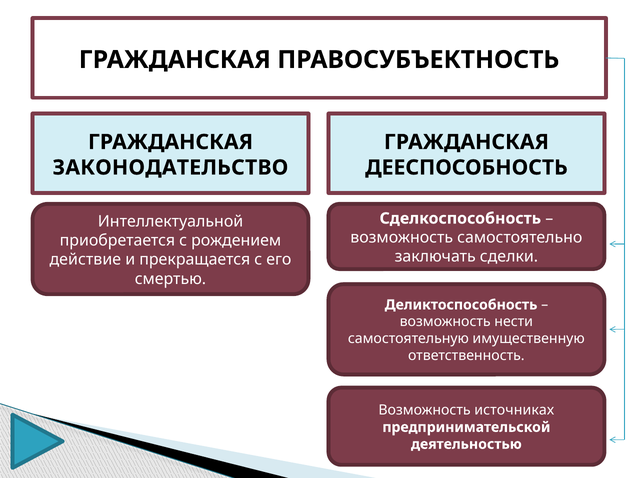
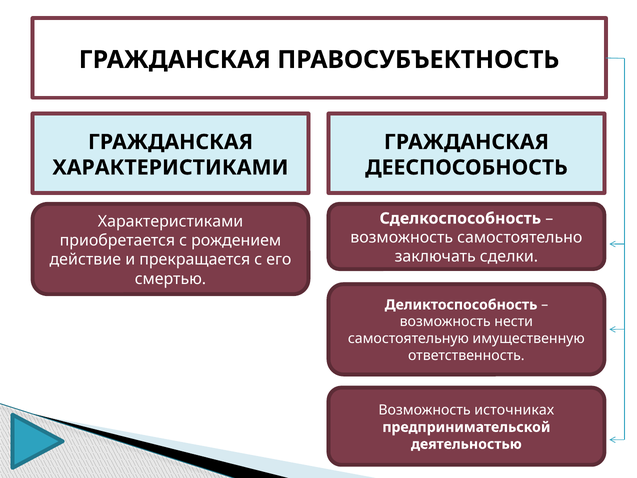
ЗАКОНОДАТЕЛЬСТВО: ЗАКОНОДАТЕЛЬСТВО -> ХАРАКТЕРИСТИКАМИ (170, 167)
Интеллектуальной: Интеллектуальной -> Характеристиками (171, 221)
